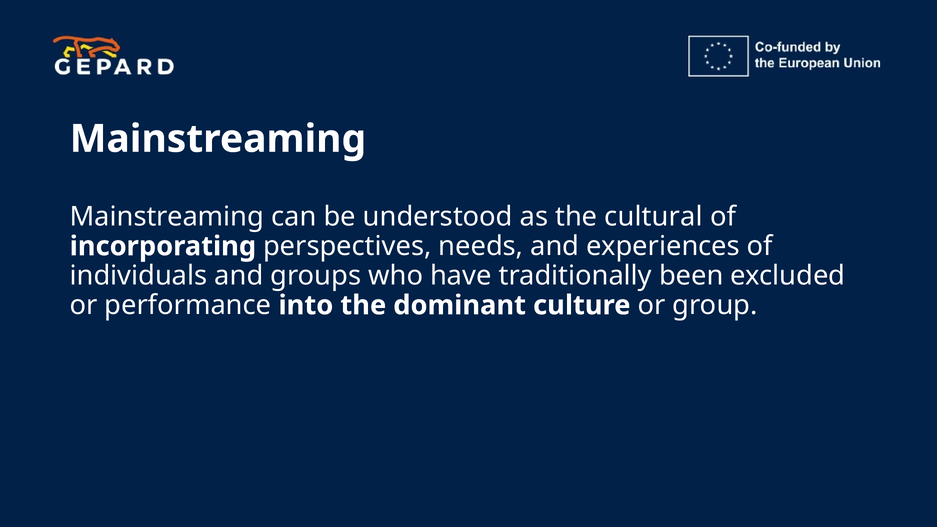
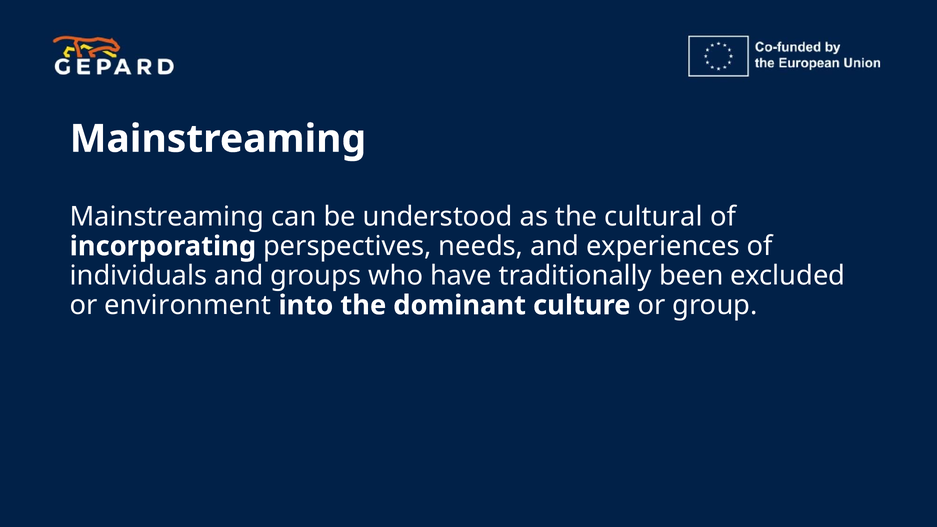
performance: performance -> environment (188, 305)
